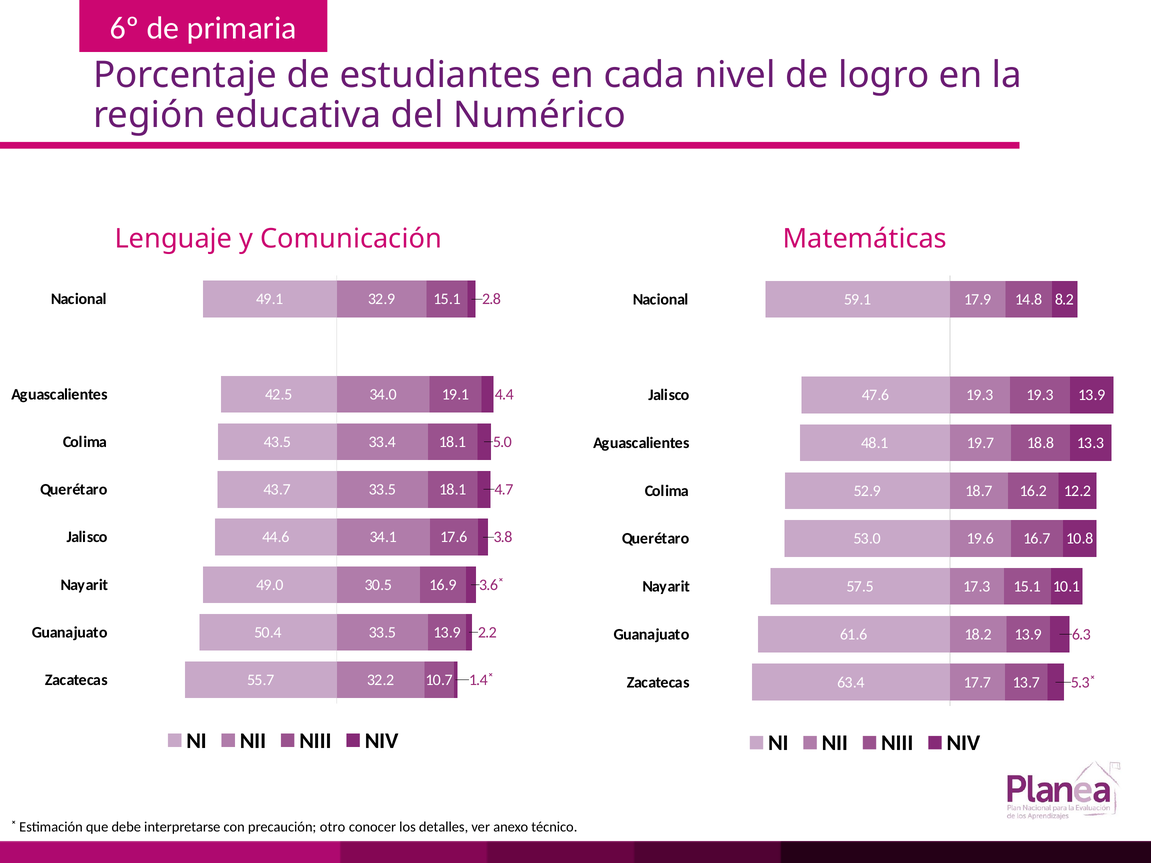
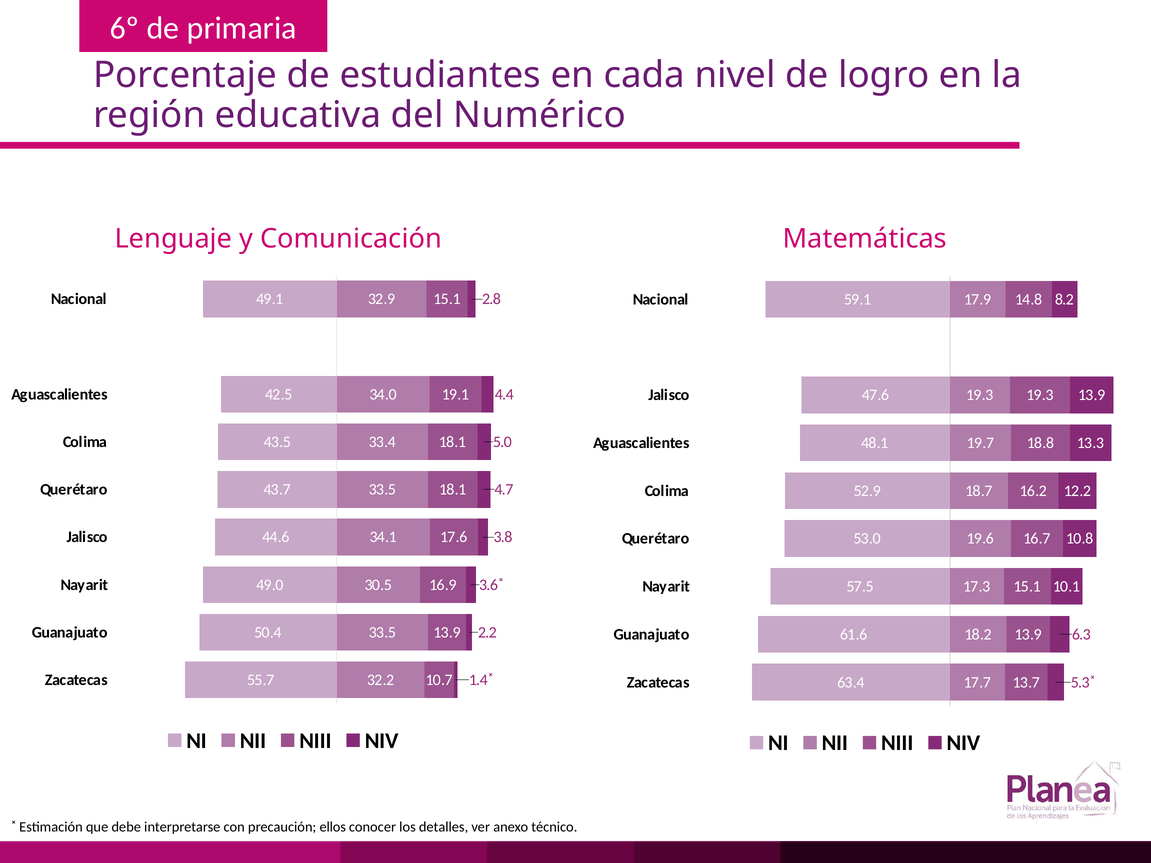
otro: otro -> ellos (333, 827)
